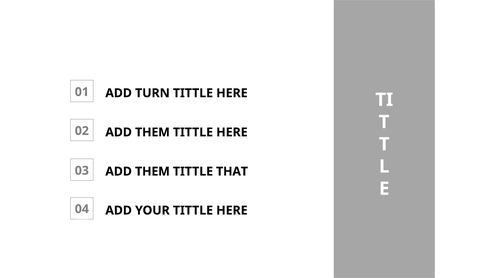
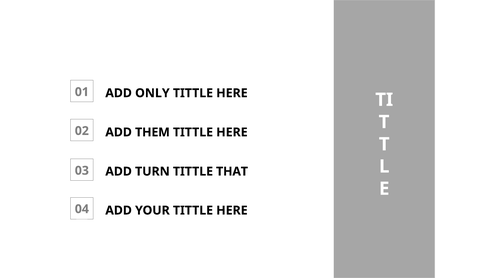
TURN: TURN -> ONLY (152, 93)
THEM: THEM -> TURN (152, 171)
